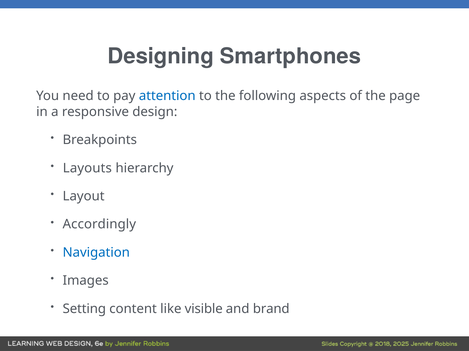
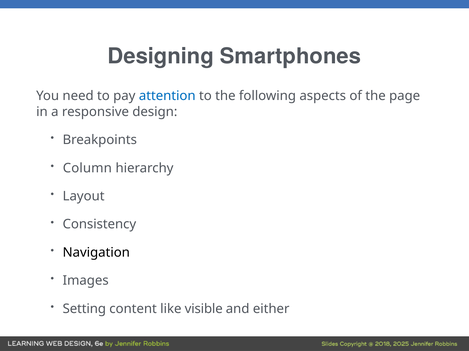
Layouts: Layouts -> Column (87, 168)
Accordingly: Accordingly -> Consistency (99, 225)
Navigation colour: blue -> black (96, 253)
brand: brand -> either (271, 309)
